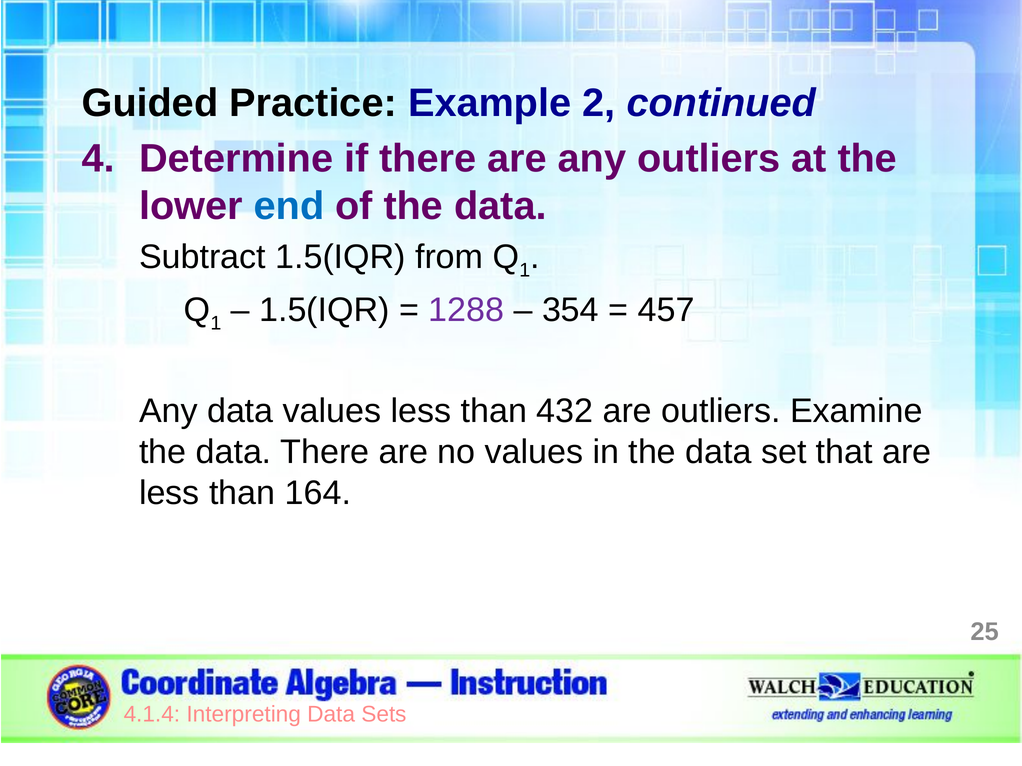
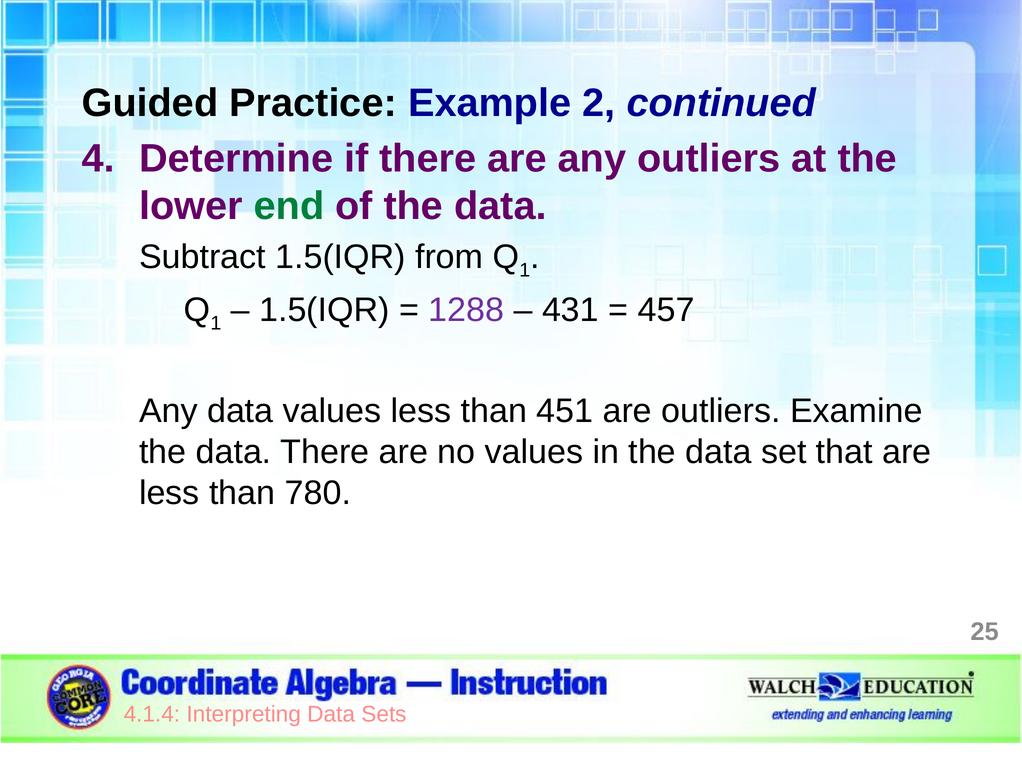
end colour: blue -> green (289, 206)
354: 354 -> 431 (570, 310)
432: 432 -> 451 (565, 411)
164: 164 -> 780 (318, 493)
